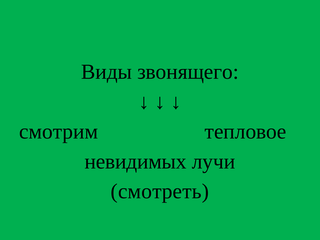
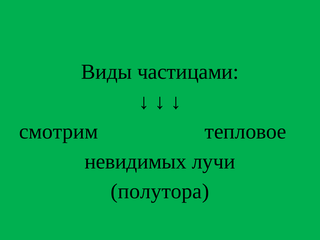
звонящего: звонящего -> частицами (188, 72)
смотреть: смотреть -> полутора (160, 191)
